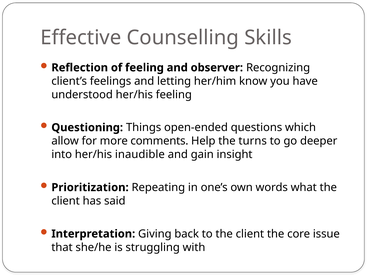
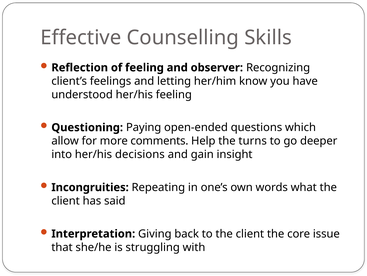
Things: Things -> Paying (144, 127)
inaudible: inaudible -> decisions (140, 154)
Prioritization: Prioritization -> Incongruities (90, 187)
